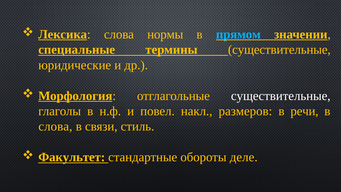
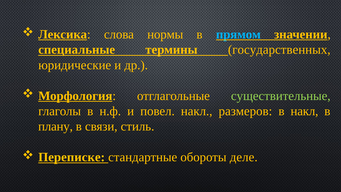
термины существительные: существительные -> государственных (279, 50)
существительные colour: white -> light green (281, 96)
в речи: речи -> накл (304, 111)
слова: слова -> плану (55, 126)
Факультет: Факультет -> Переписке (72, 157)
